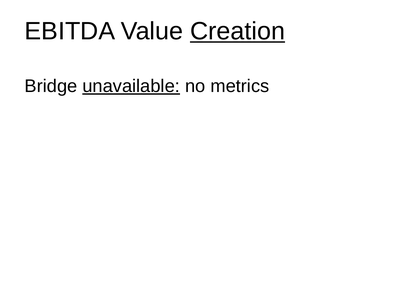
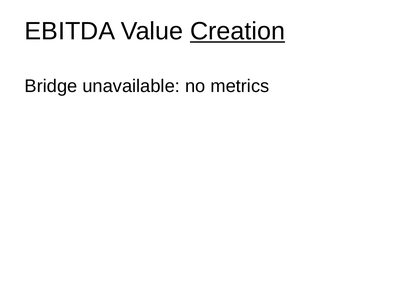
unavailable underline: present -> none (131, 86)
